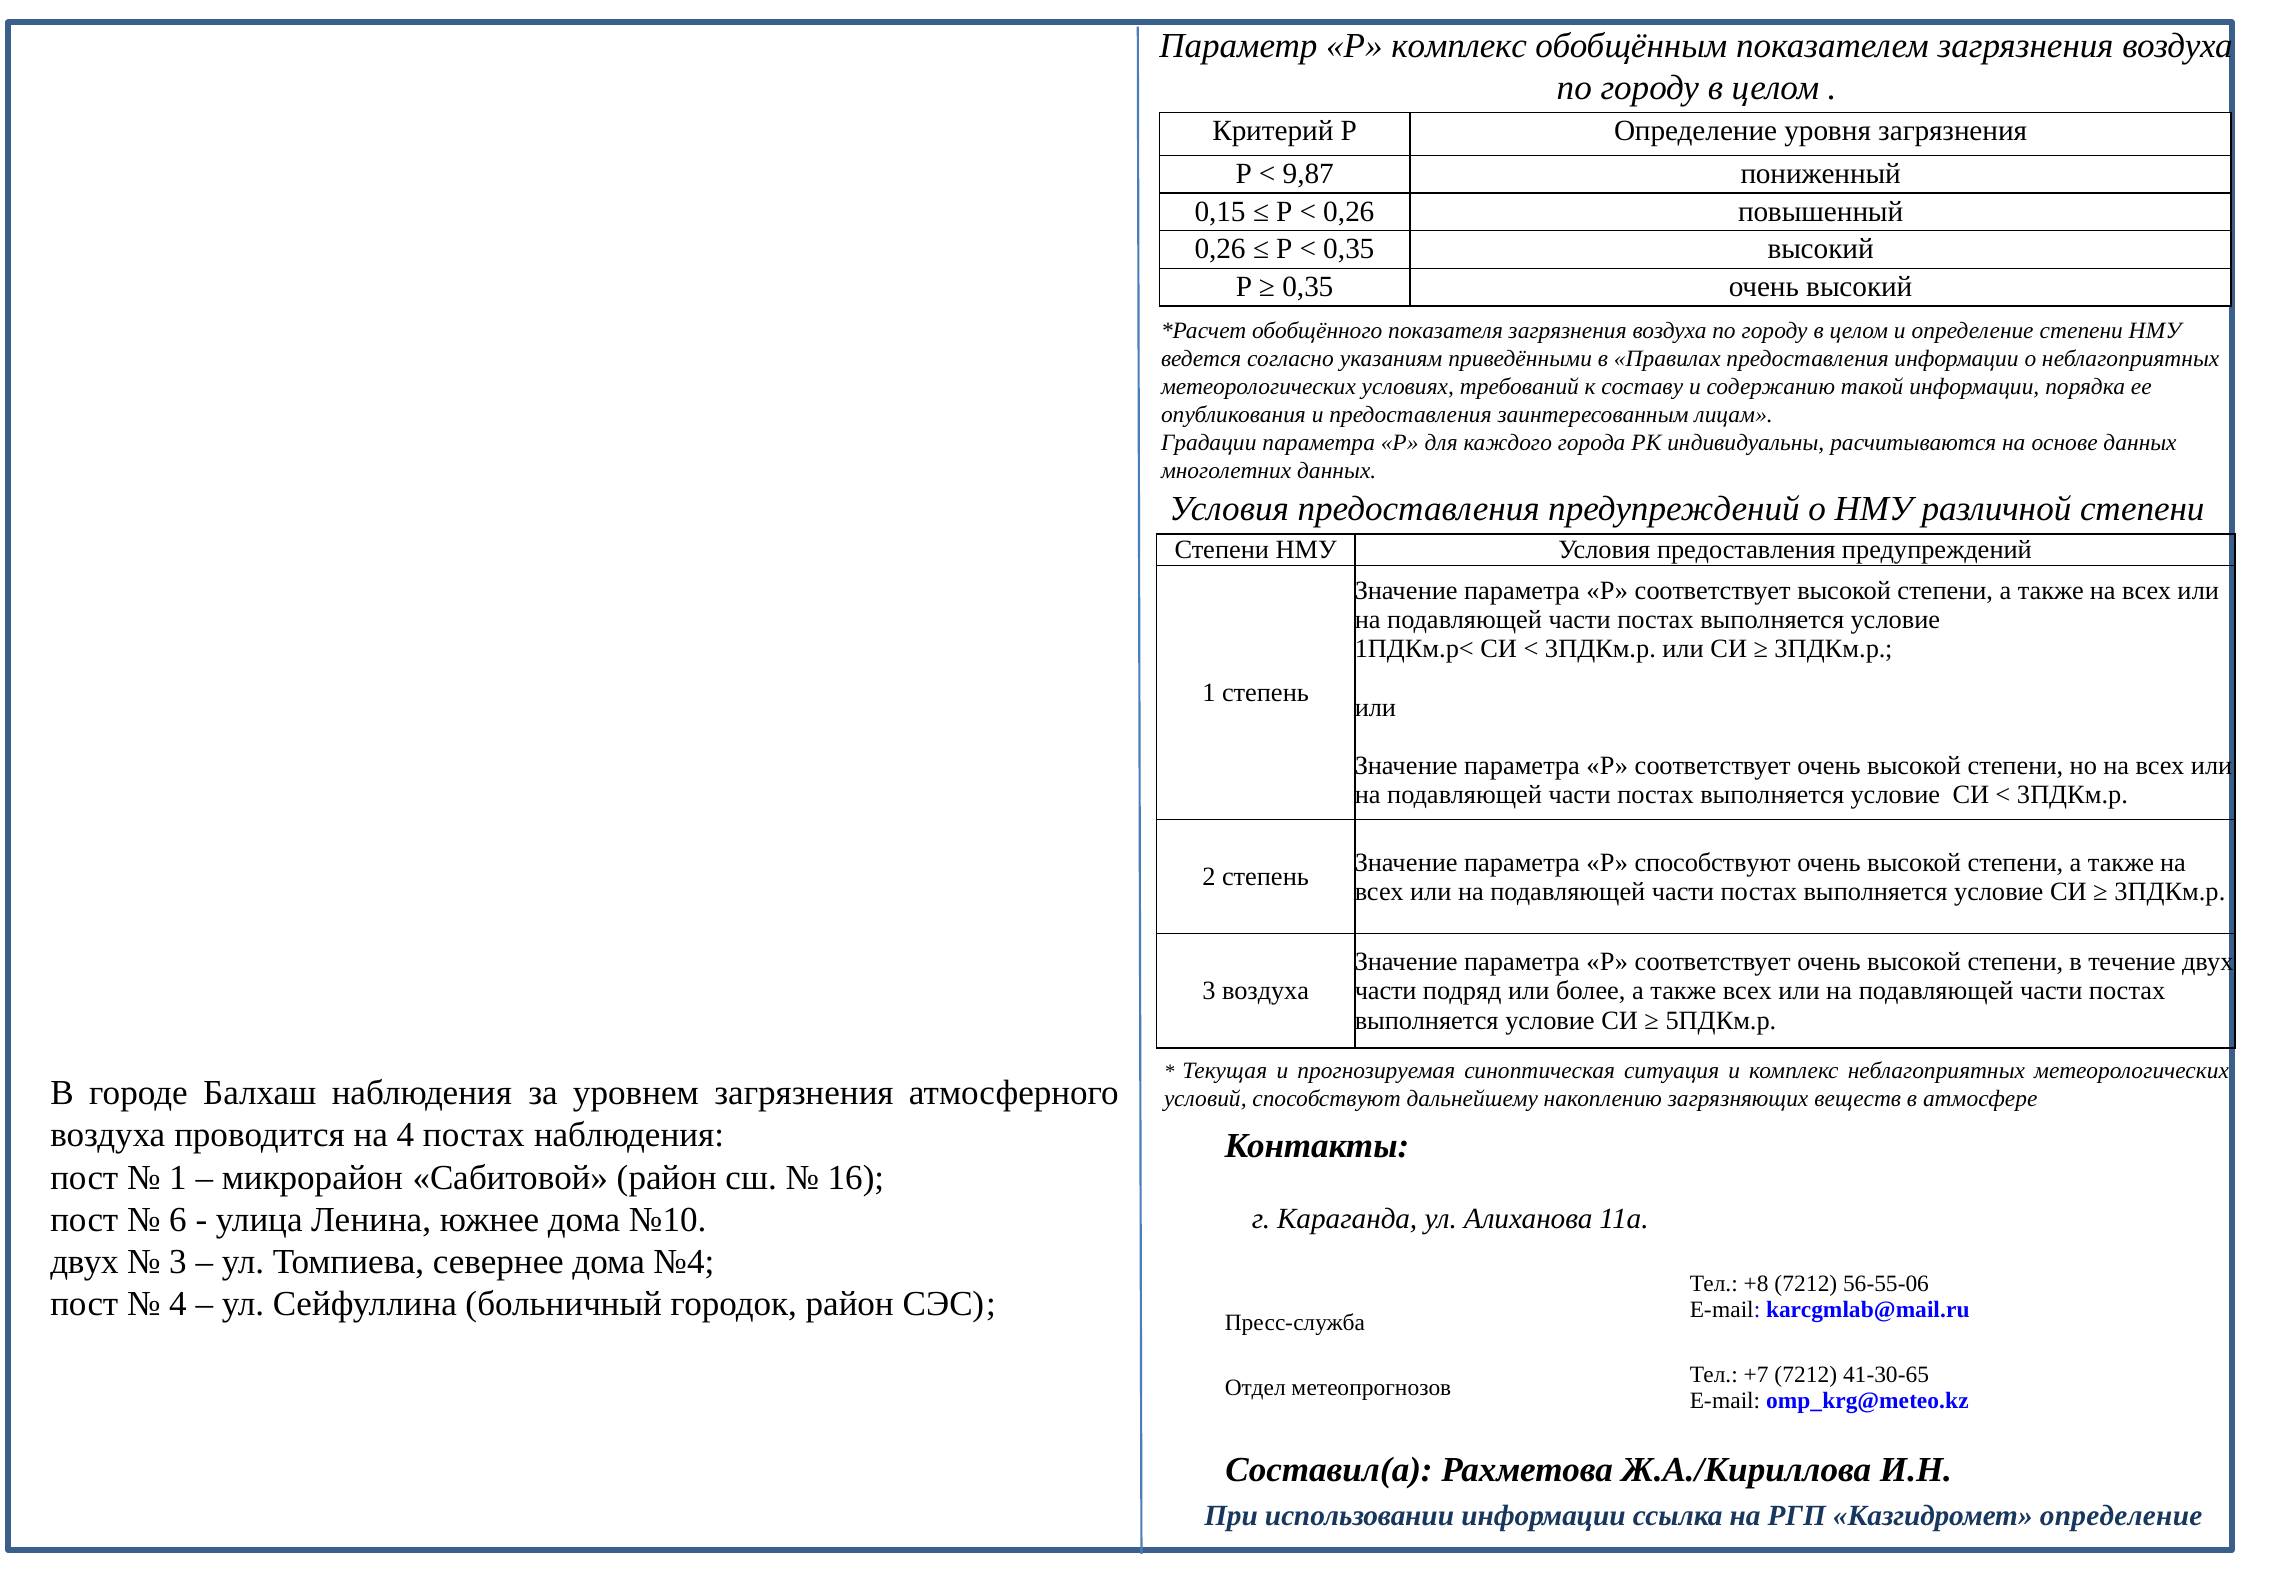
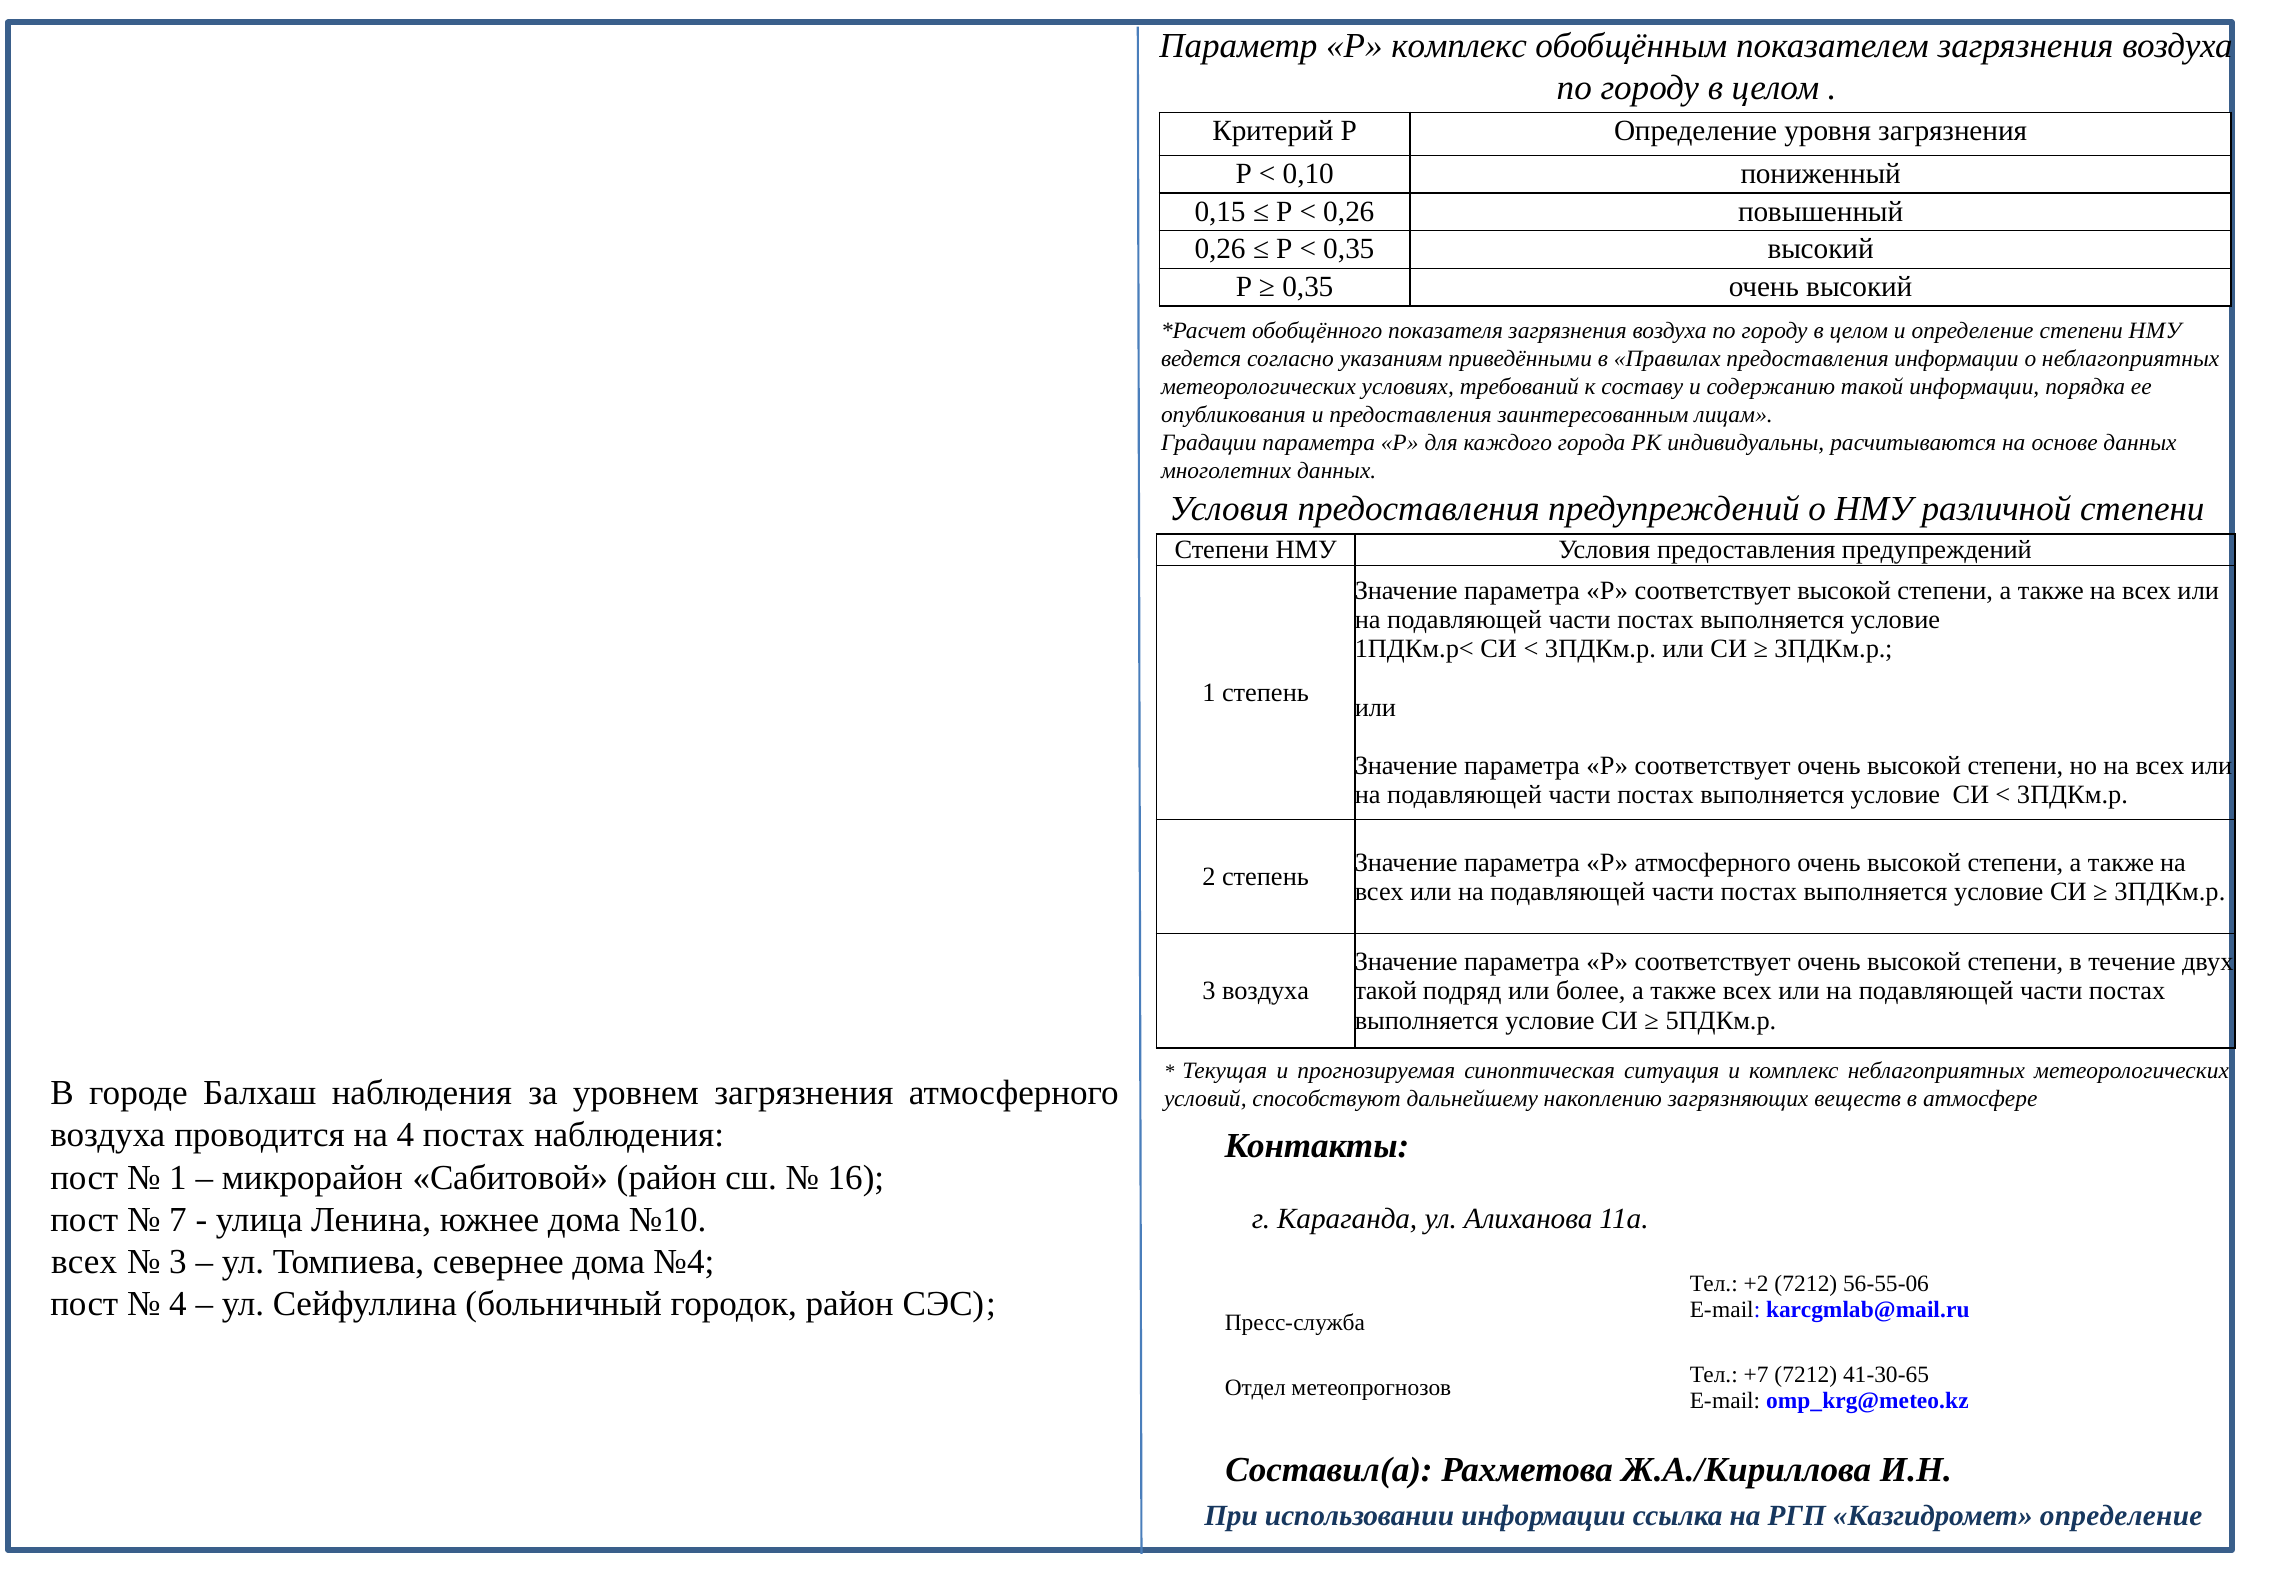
9,87: 9,87 -> 0,10 (1308, 174)
Р способствуют: способствуют -> атмосферного (1713, 862)
части: части -> такой (1386, 991)
6: 6 -> 7 (178, 1219)
двух: двух -> всех (84, 1261)
+8: +8 -> +2 (1756, 1283)
